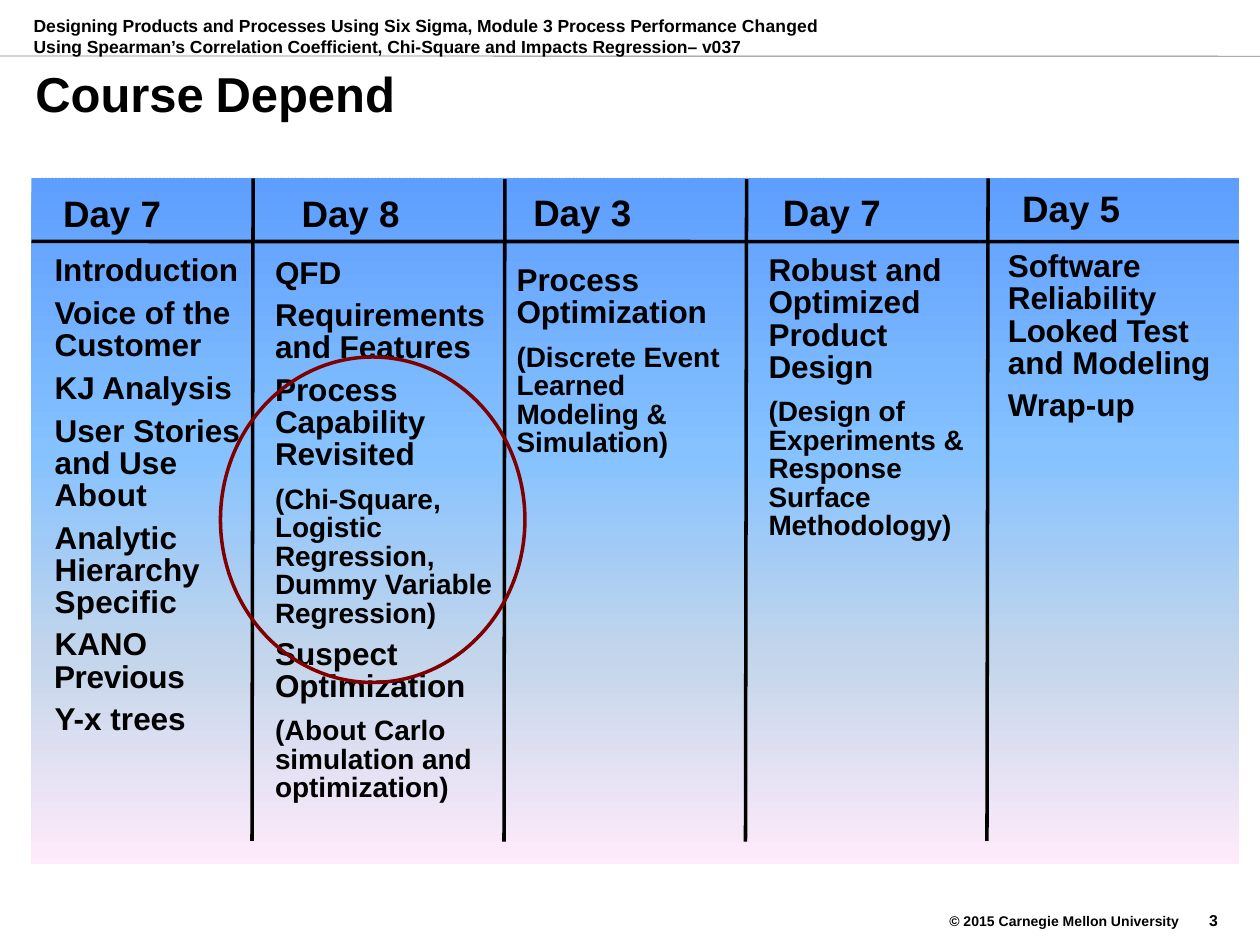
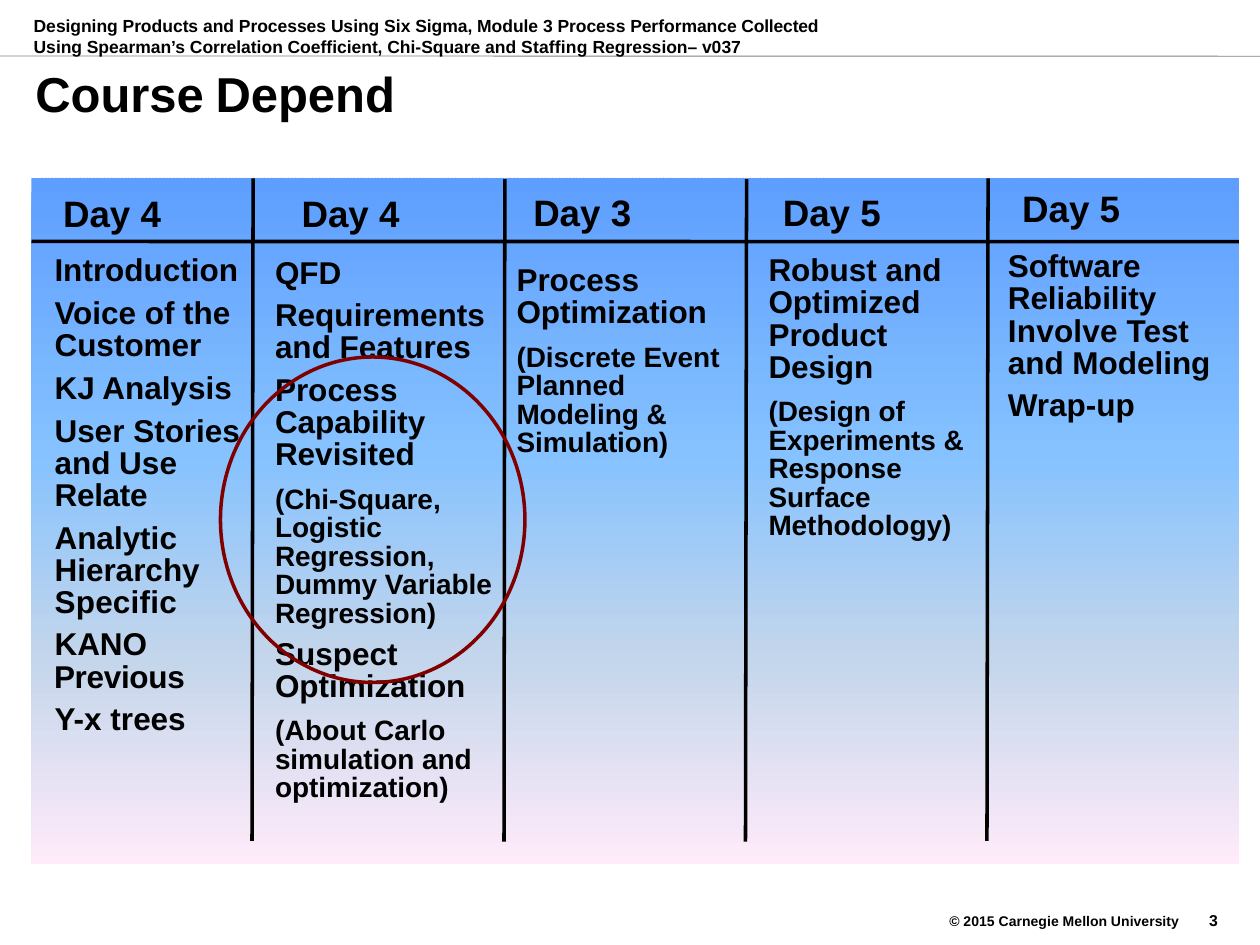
Changed: Changed -> Collected (780, 26)
Impacts: Impacts -> Staffing (554, 47)
7: 7 -> 4 (151, 215)
8: 8 -> 4 (389, 215)
7: 7 -> 5 (871, 215)
Looked: Looked -> Involve (1063, 332)
Learned: Learned -> Planned (571, 387)
About: About -> Relate (101, 496)
